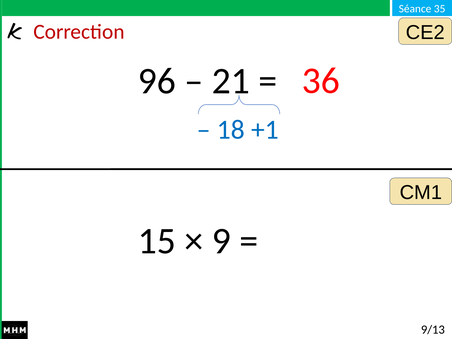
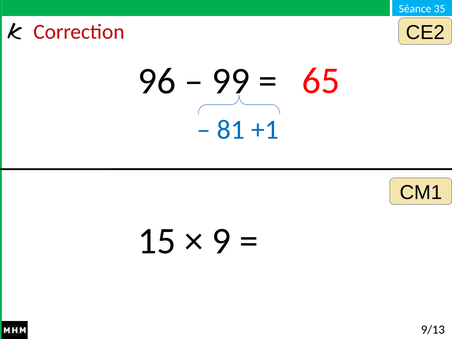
21: 21 -> 99 (231, 81)
36: 36 -> 65 (321, 81)
18: 18 -> 81 (231, 130)
